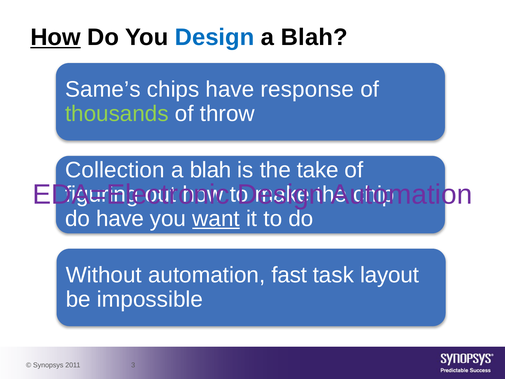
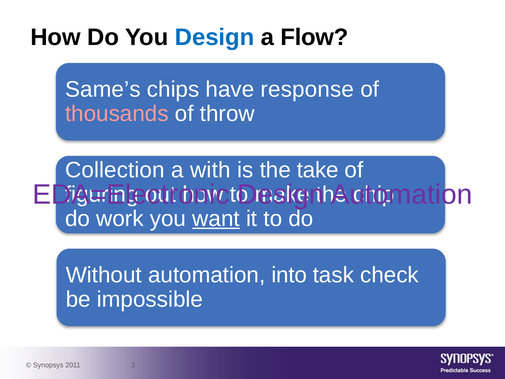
How underline: present -> none (56, 37)
Blah: Blah -> Flow (315, 37)
thousands colour: light green -> pink (117, 114)
blah: blah -> with (210, 170)
do have: have -> work (120, 219)
fast: fast -> into (289, 275)
layout: layout -> check (389, 275)
